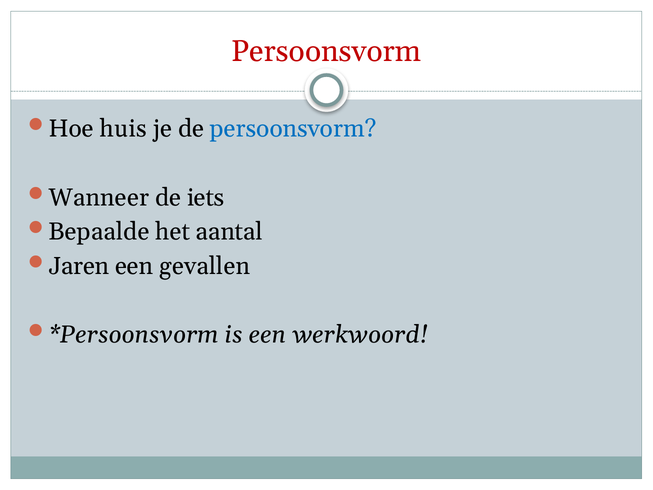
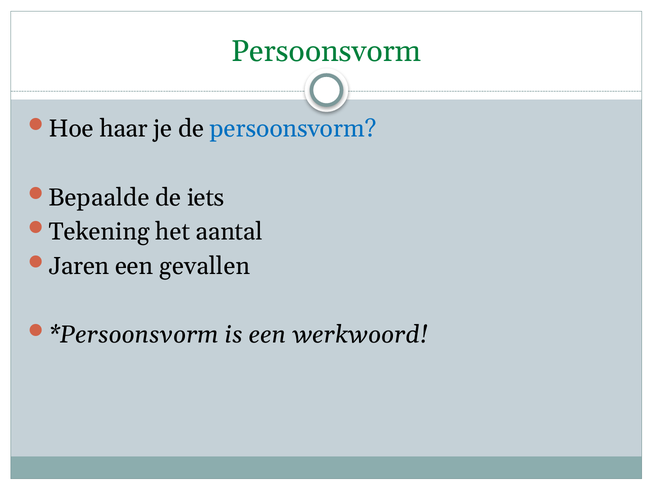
Persoonsvorm colour: red -> green (326, 51)
huis: huis -> haar (124, 129)
Wanneer: Wanneer -> Bepaalde (99, 197)
Bepaalde: Bepaalde -> Tekening (99, 232)
